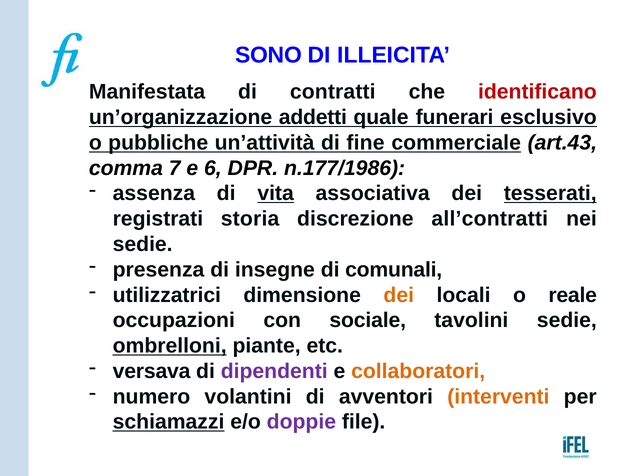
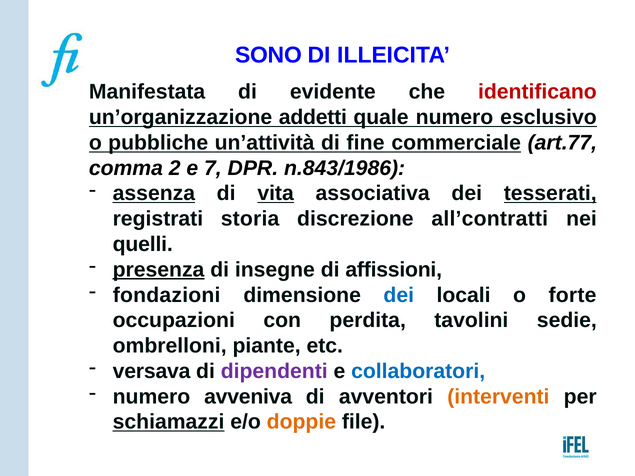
contratti: contratti -> evidente (333, 92)
quale funerari: funerari -> numero (454, 117)
art.43: art.43 -> art.77 (562, 143)
7: 7 -> 2 (175, 168)
6: 6 -> 7 (213, 168)
n.177/1986: n.177/1986 -> n.843/1986 (345, 168)
assenza underline: none -> present (154, 194)
sedie: sedie -> quelli (143, 244)
presenza underline: none -> present (159, 270)
comunali: comunali -> affissioni (394, 270)
utilizzatrici: utilizzatrici -> fondazioni (167, 295)
dei colour: orange -> blue (399, 295)
reale: reale -> forte (572, 295)
sociale: sociale -> perdita (368, 321)
ombrelloni underline: present -> none (170, 346)
collaboratori colour: orange -> blue (418, 371)
volantini: volantini -> avveniva (248, 397)
doppie colour: purple -> orange (301, 422)
